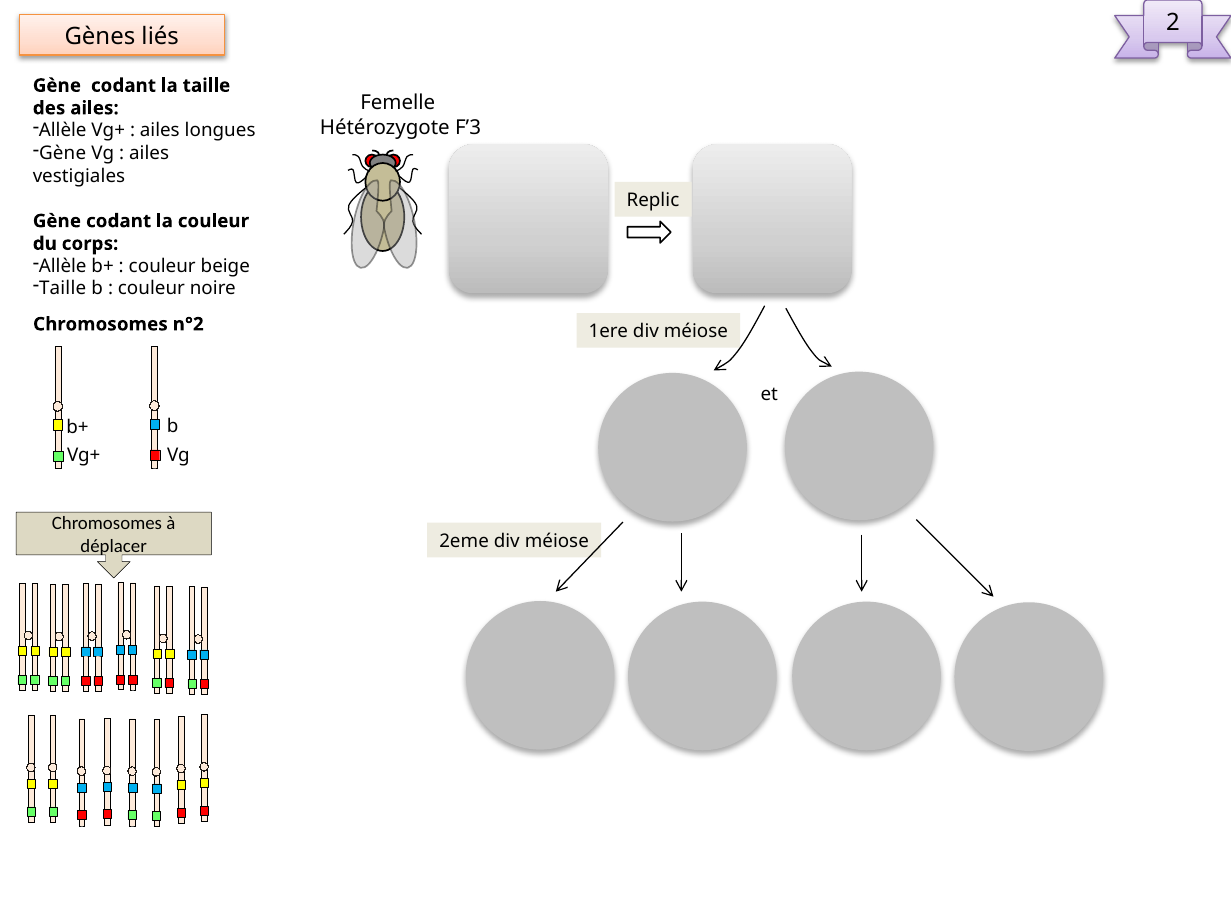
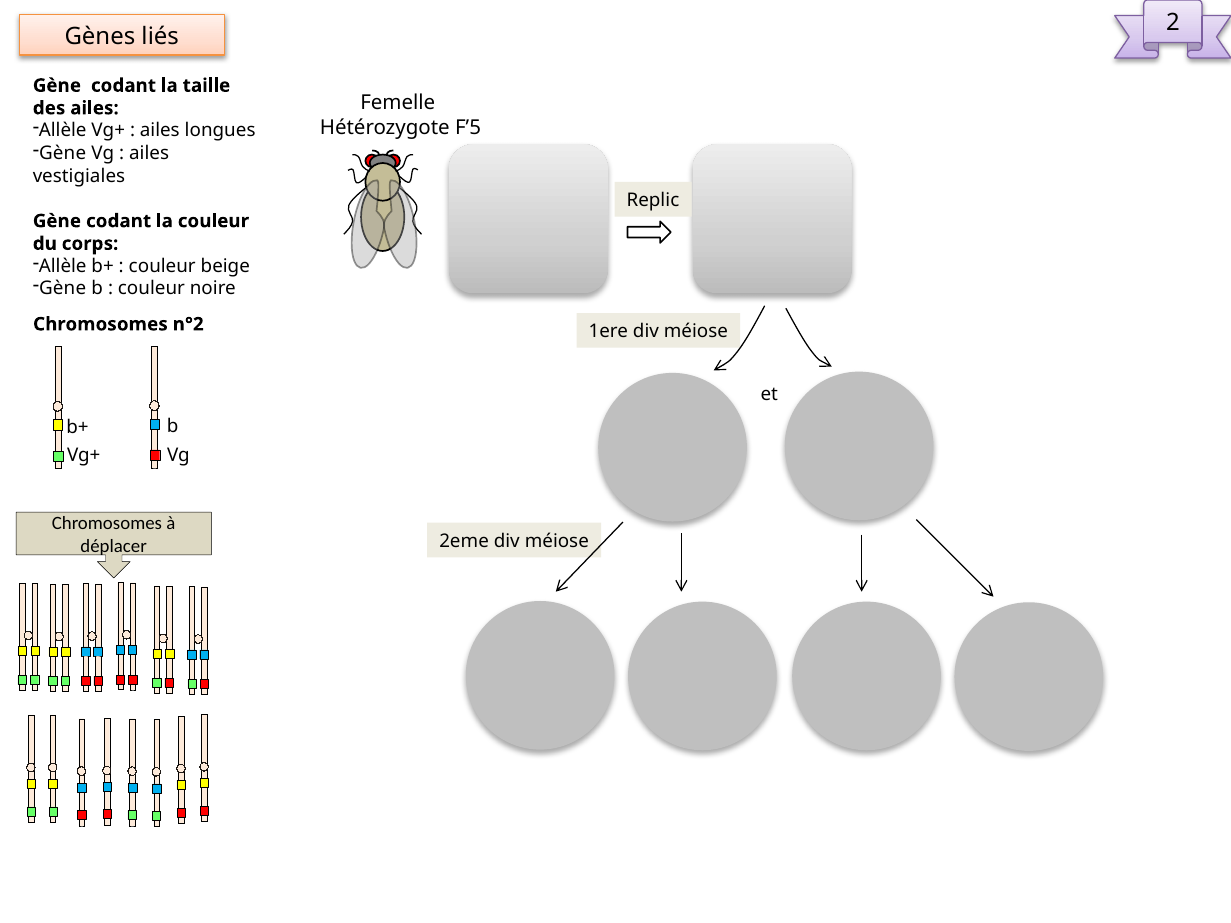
F’3: F’3 -> F’5 (468, 128)
Taille: Taille -> Gène (63, 289)
